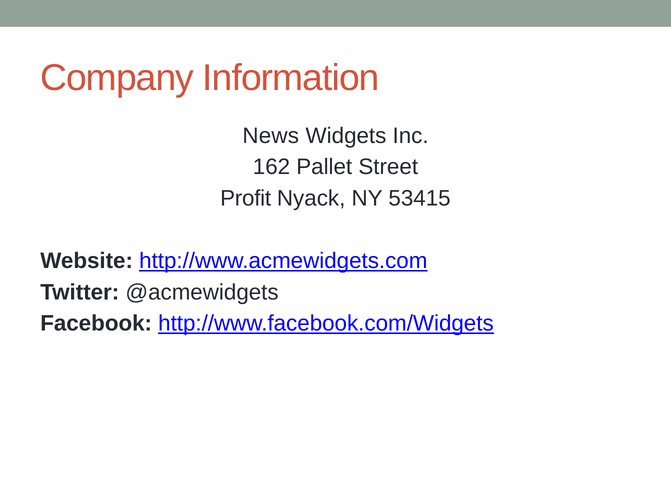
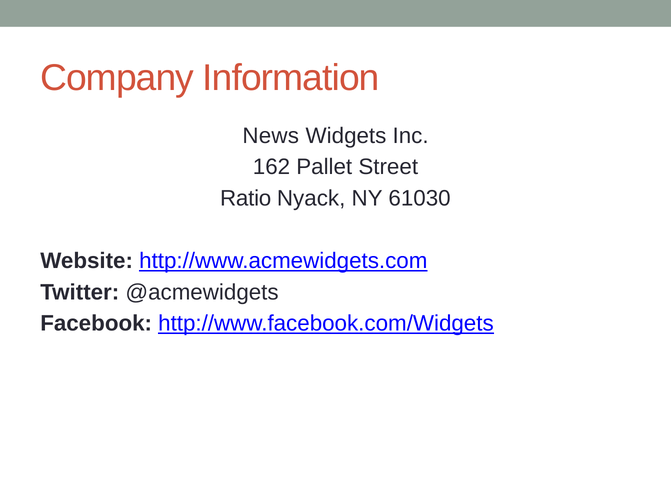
Profit: Profit -> Ratio (246, 198)
53415: 53415 -> 61030 (420, 198)
